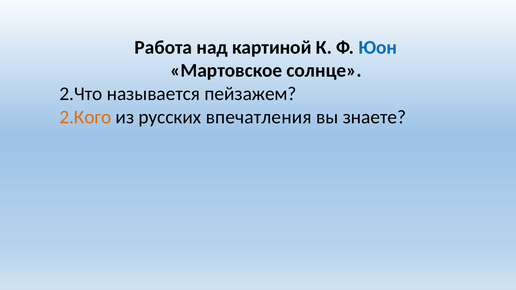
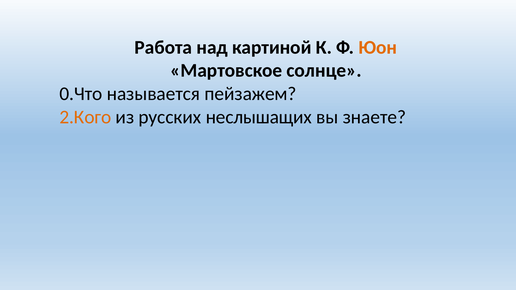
Юон colour: blue -> orange (378, 47)
2.Что: 2.Что -> 0.Что (81, 94)
впечатления: впечатления -> неслышащих (259, 117)
